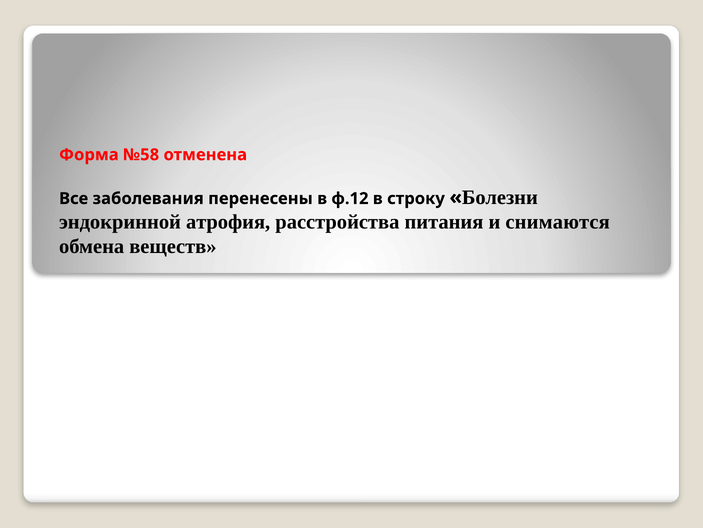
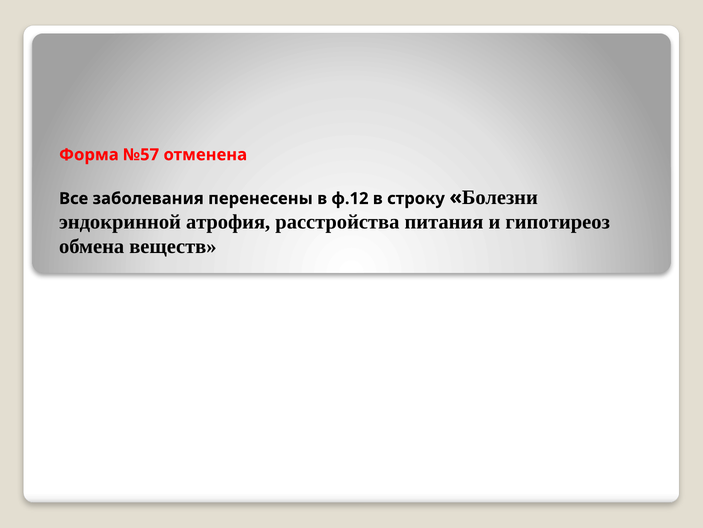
№58: №58 -> №57 (141, 155)
снимаются: снимаются -> гипотиреоз (558, 222)
